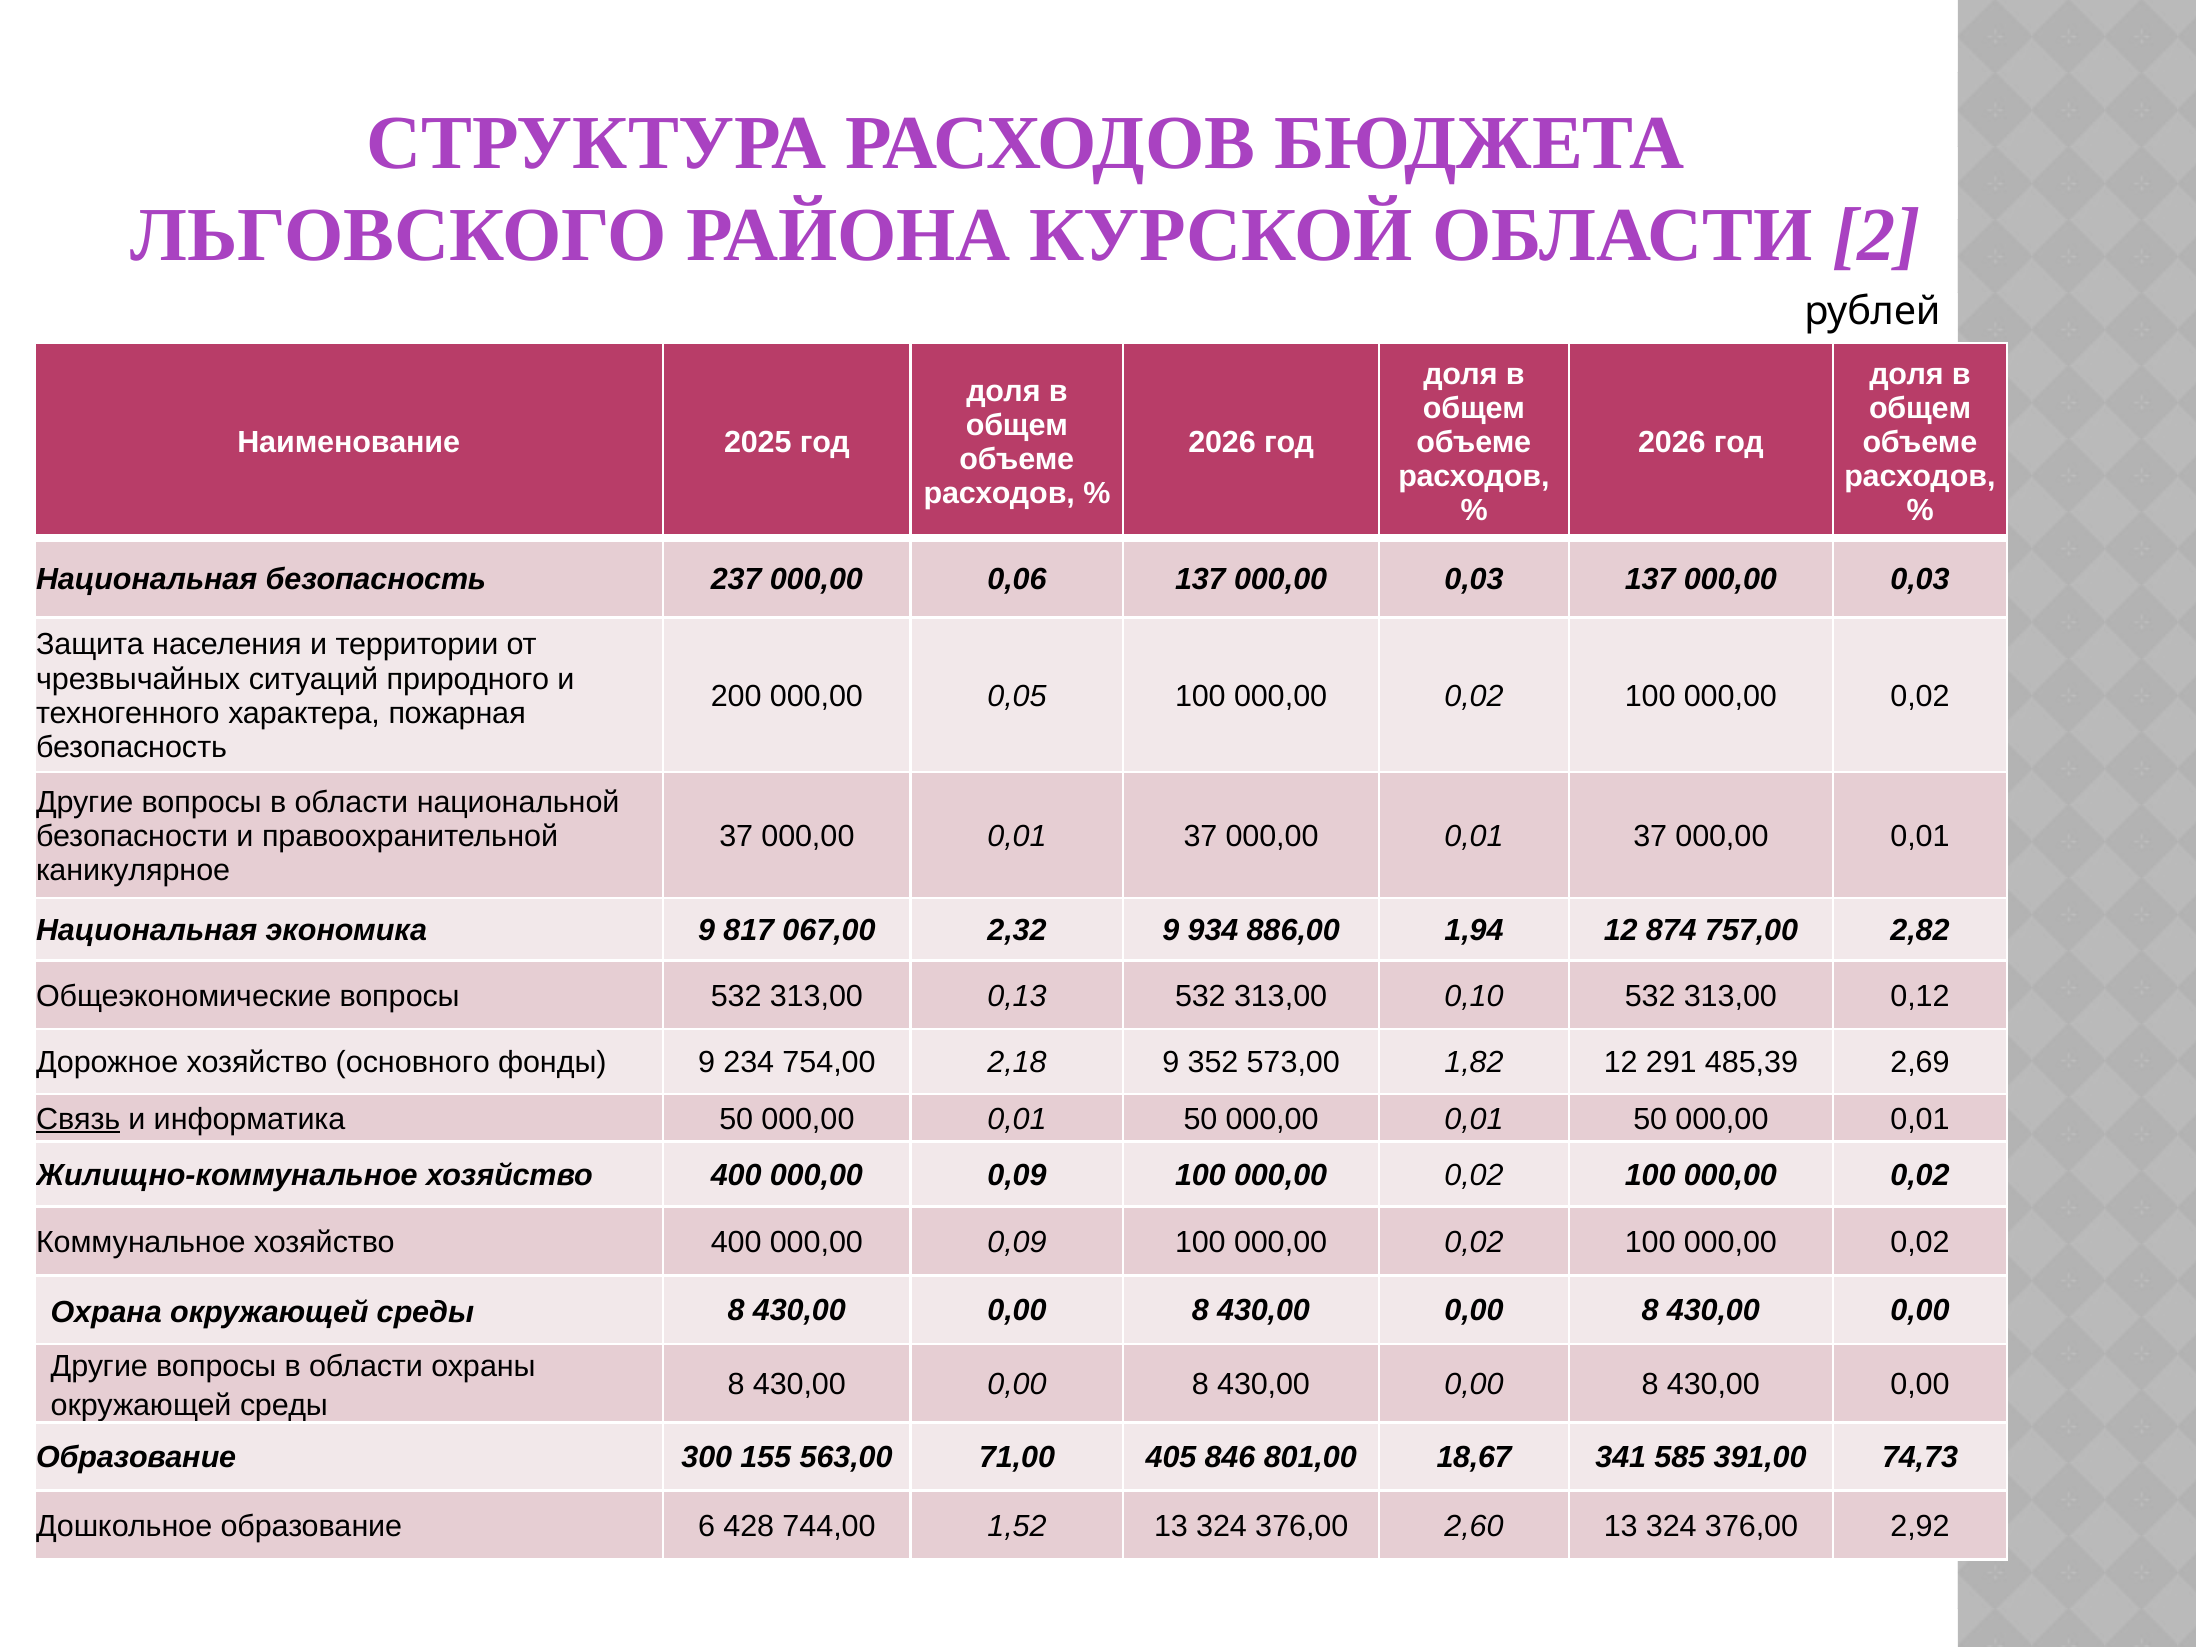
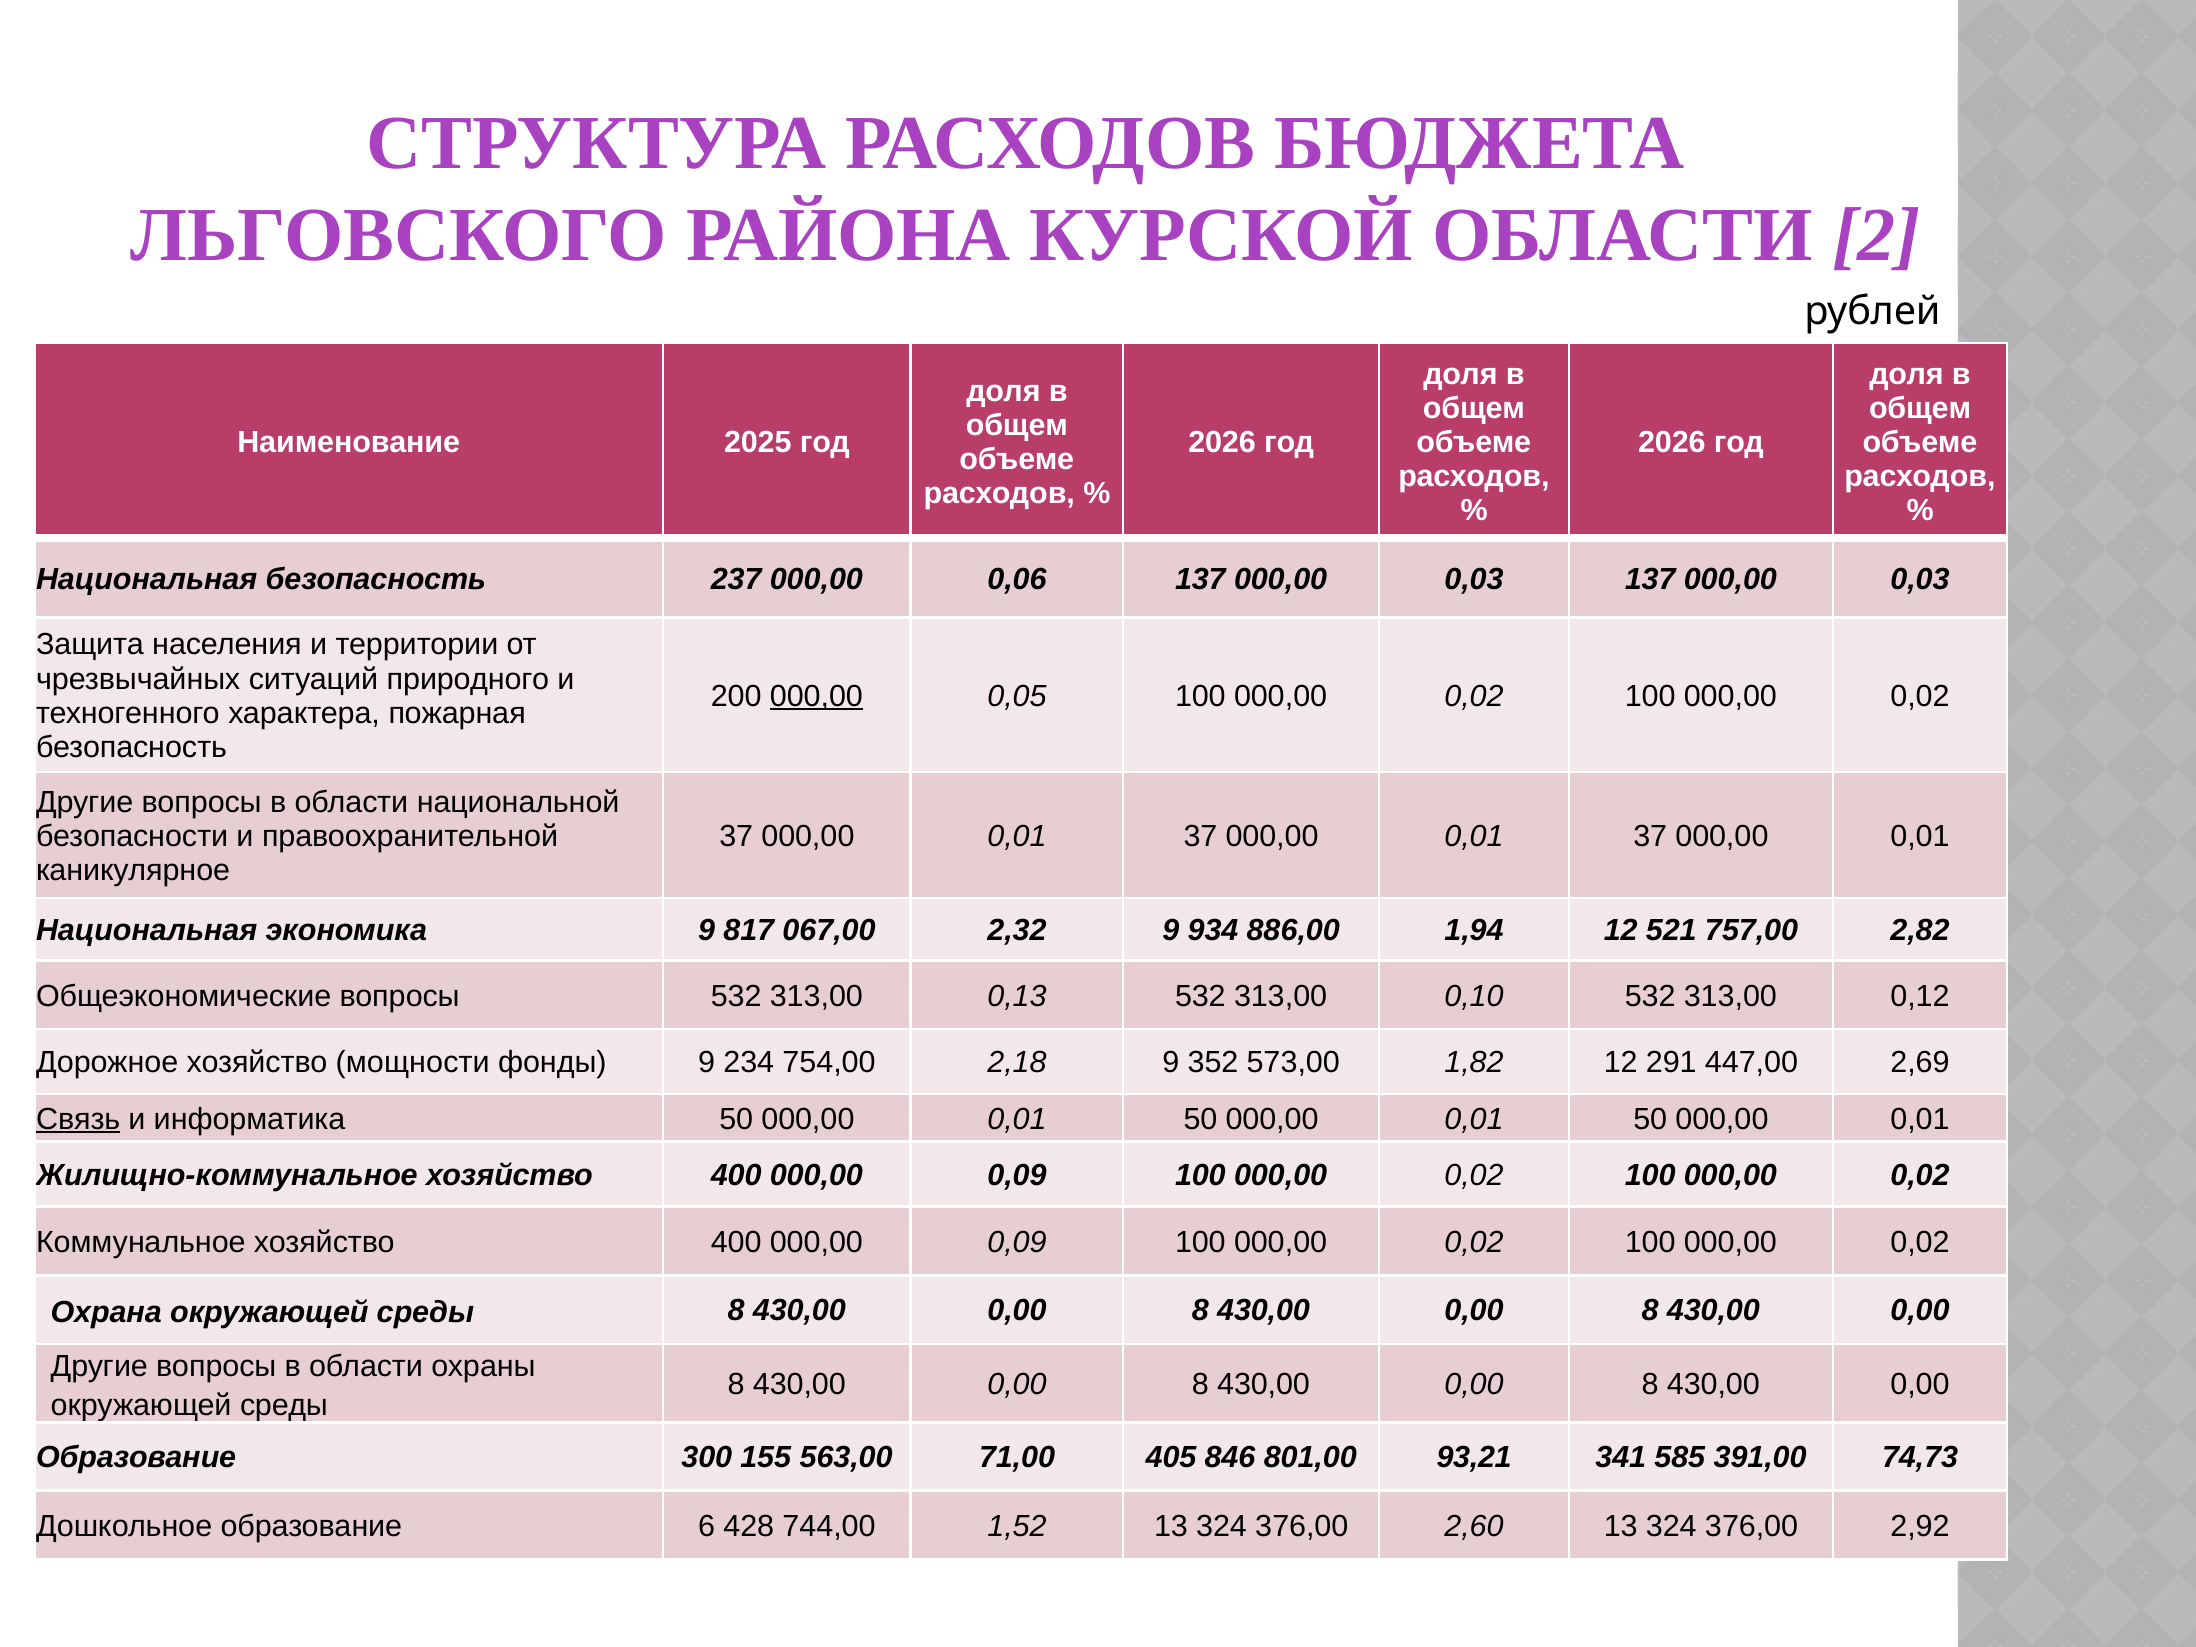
000,00 underline: none -> present (816, 696)
874: 874 -> 521 (1671, 931)
основного: основного -> мощности (413, 1063)
485,39: 485,39 -> 447,00 (1752, 1063)
18,67: 18,67 -> 93,21 (1474, 1458)
